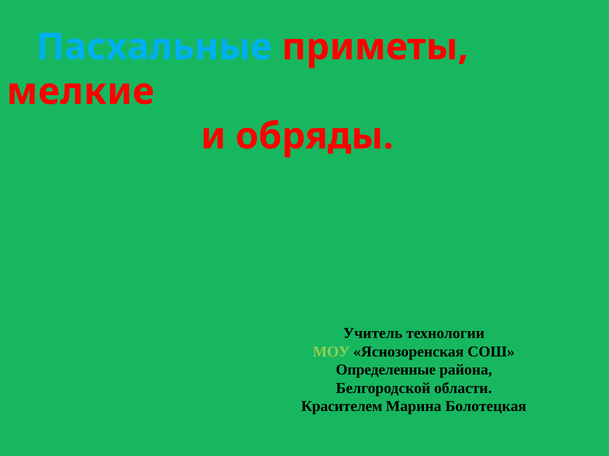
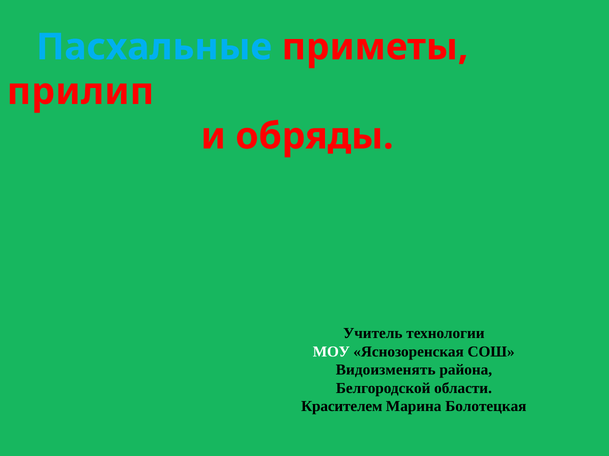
мелкие: мелкие -> прилип (80, 92)
МОУ colour: light green -> white (331, 352)
Определенные: Определенные -> Видоизменять (386, 370)
